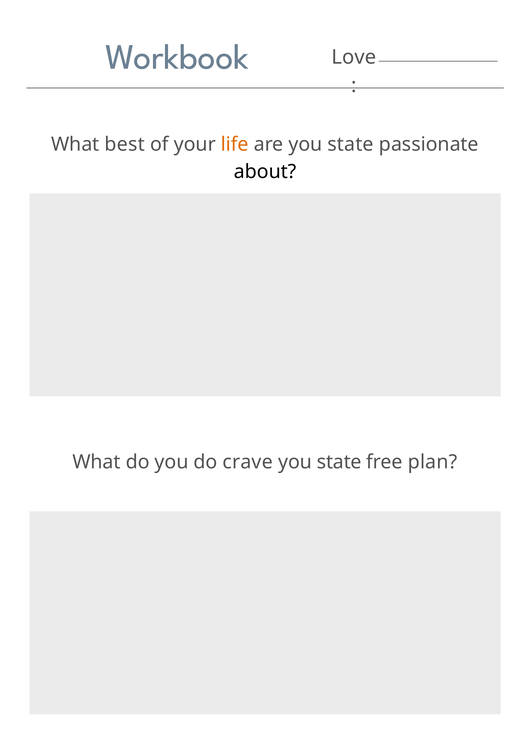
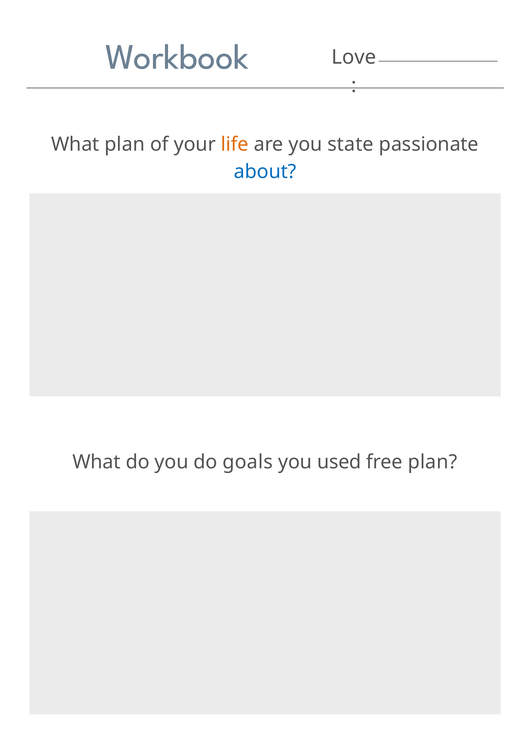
What best: best -> plan (125, 144)
about colour: black -> blue (265, 172)
crave: crave -> goals (248, 461)
state: state -> used (339, 461)
